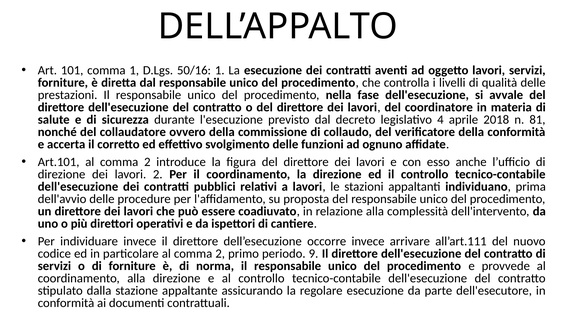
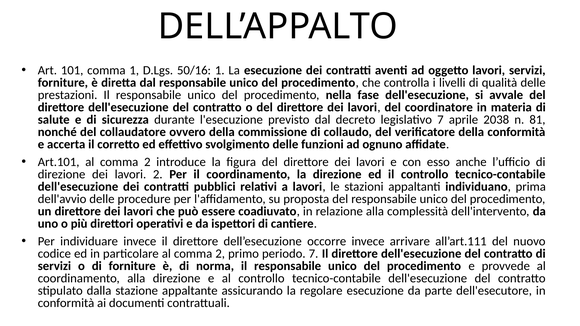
legislativo 4: 4 -> 7 (440, 120)
2018: 2018 -> 2038 (496, 120)
periodo 9: 9 -> 7 (314, 254)
